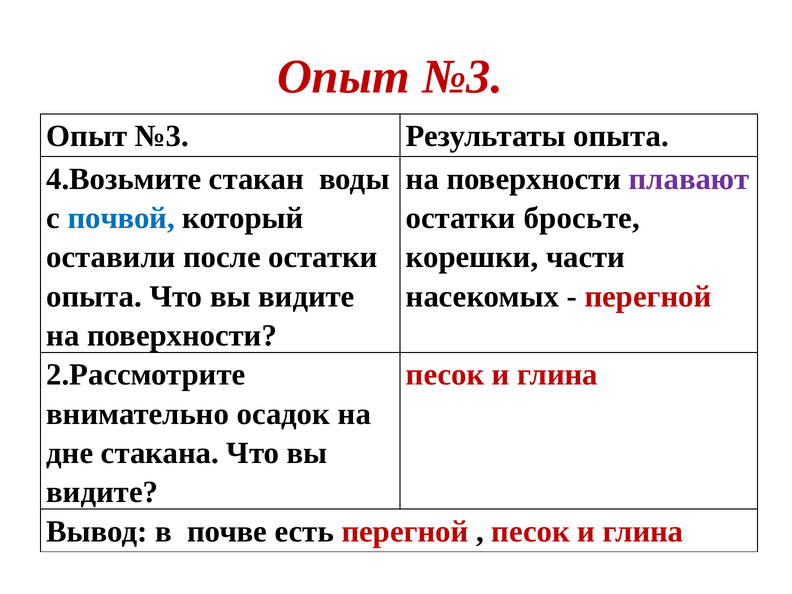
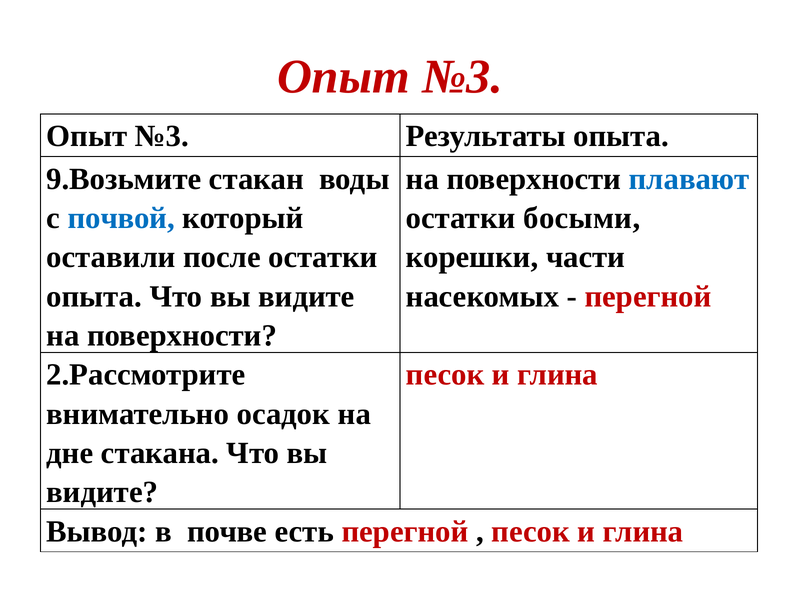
4.Возьмите: 4.Возьмите -> 9.Возьмите (124, 179)
плавают colour: purple -> blue (689, 179)
бросьте: бросьте -> босыми (582, 218)
